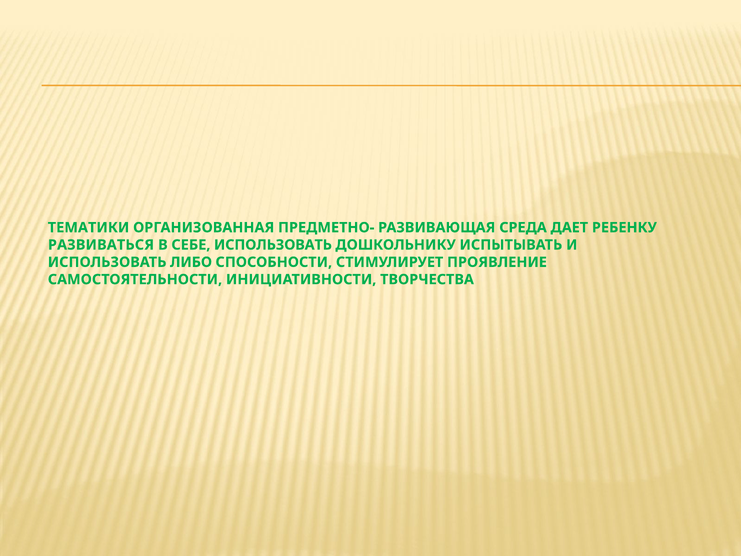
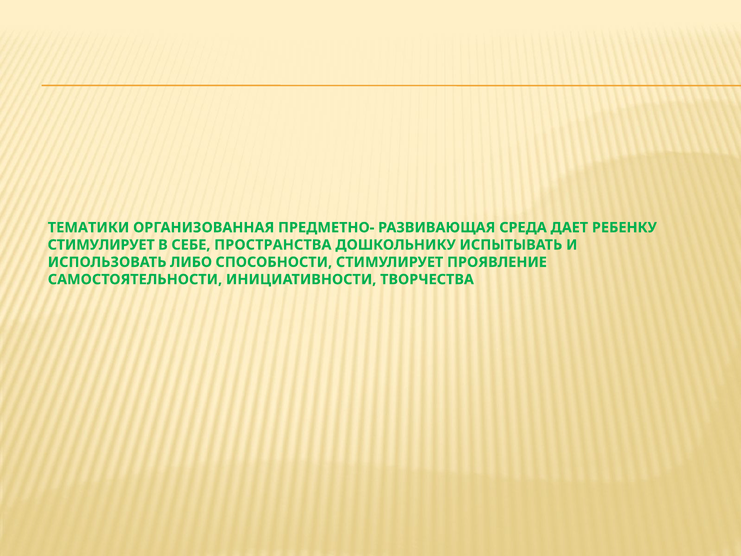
РАЗВИВАТЬСЯ: РАЗВИВАТЬСЯ -> СТИМУЛИРУЕТ (101, 245)
СЕБЕ ИСПОЛЬЗОВАТЬ: ИСПОЛЬЗОВАТЬ -> ПРОСТРАНСТВА (273, 245)
